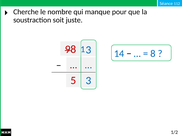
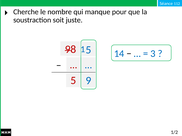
3: 3 -> 5 (88, 50)
8: 8 -> 3 (153, 54)
5 3: 3 -> 9 (88, 81)
